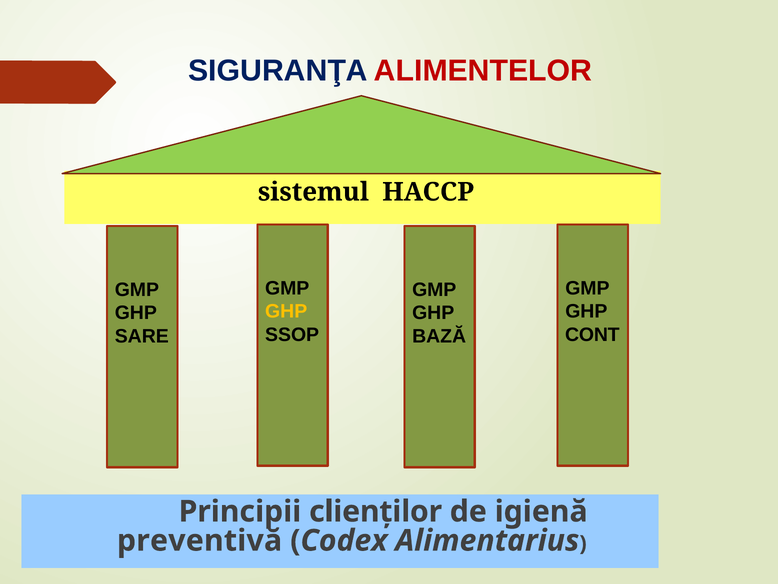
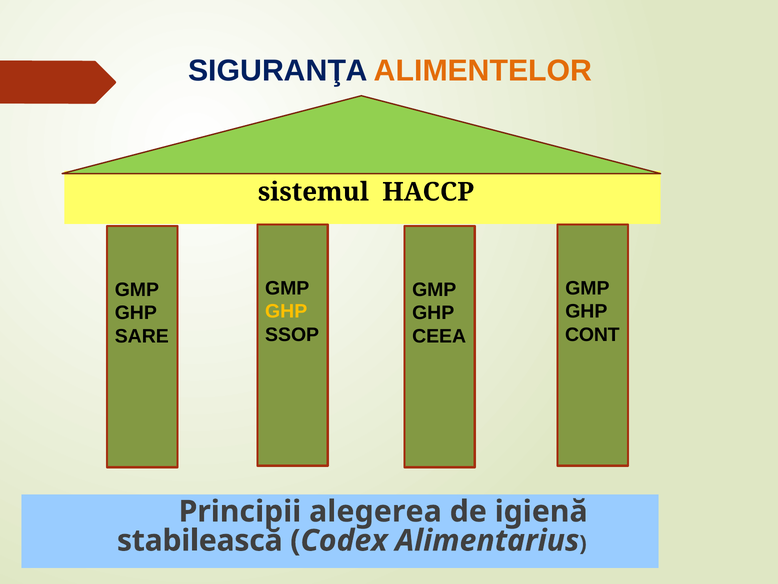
ALIMENTELOR colour: red -> orange (483, 71)
BAZĂ: BAZĂ -> CEEA (439, 336)
clienților: clienților -> alegerea (375, 511)
preventivă: preventivă -> stabilească (200, 540)
